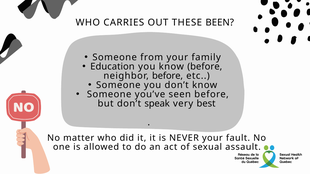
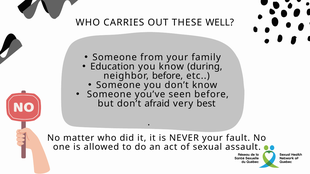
BEEN: BEEN -> WELL (220, 23)
know before: before -> during (205, 67)
speak: speak -> afraid (157, 104)
